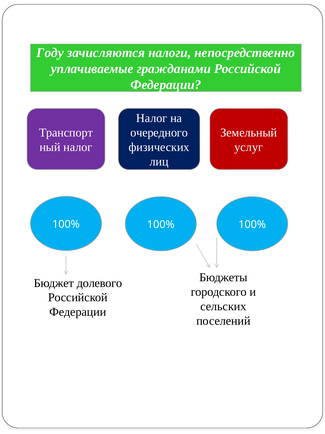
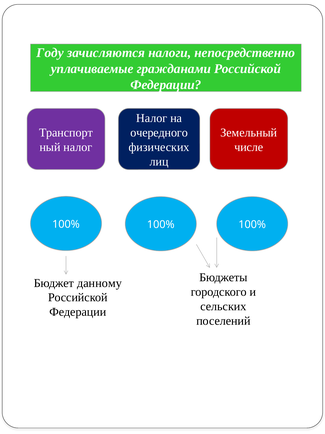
услуг: услуг -> числе (249, 147)
долевого: долевого -> данному (99, 283)
